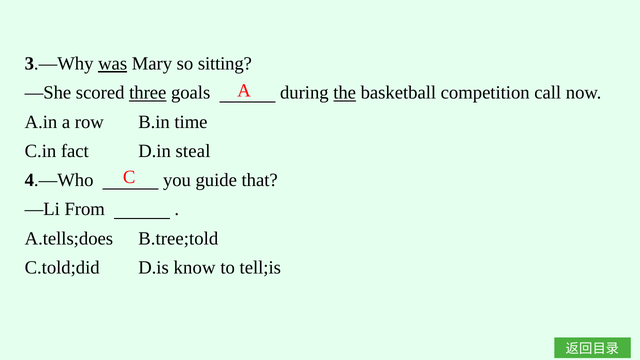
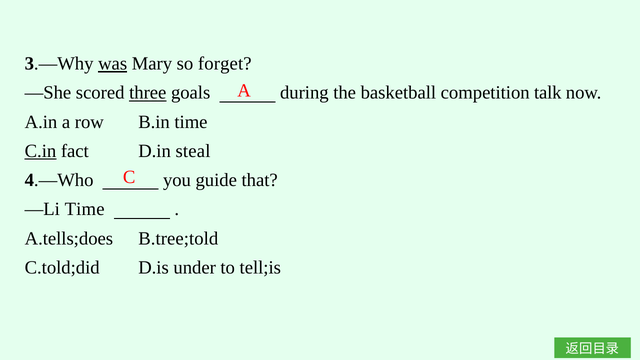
sitting: sitting -> forget (225, 64)
the underline: present -> none (345, 93)
call: call -> talk (548, 93)
C.in underline: none -> present (40, 151)
—Li From: From -> Time (85, 209)
know: know -> under (195, 268)
